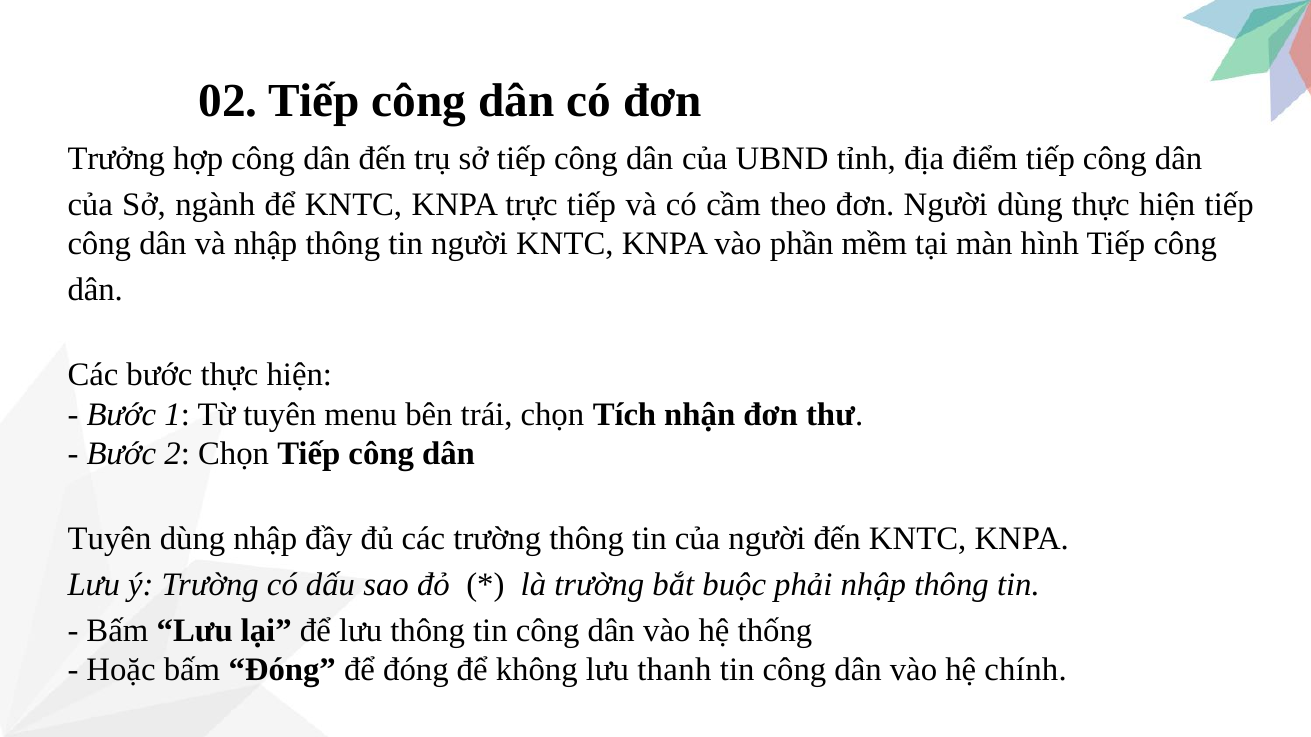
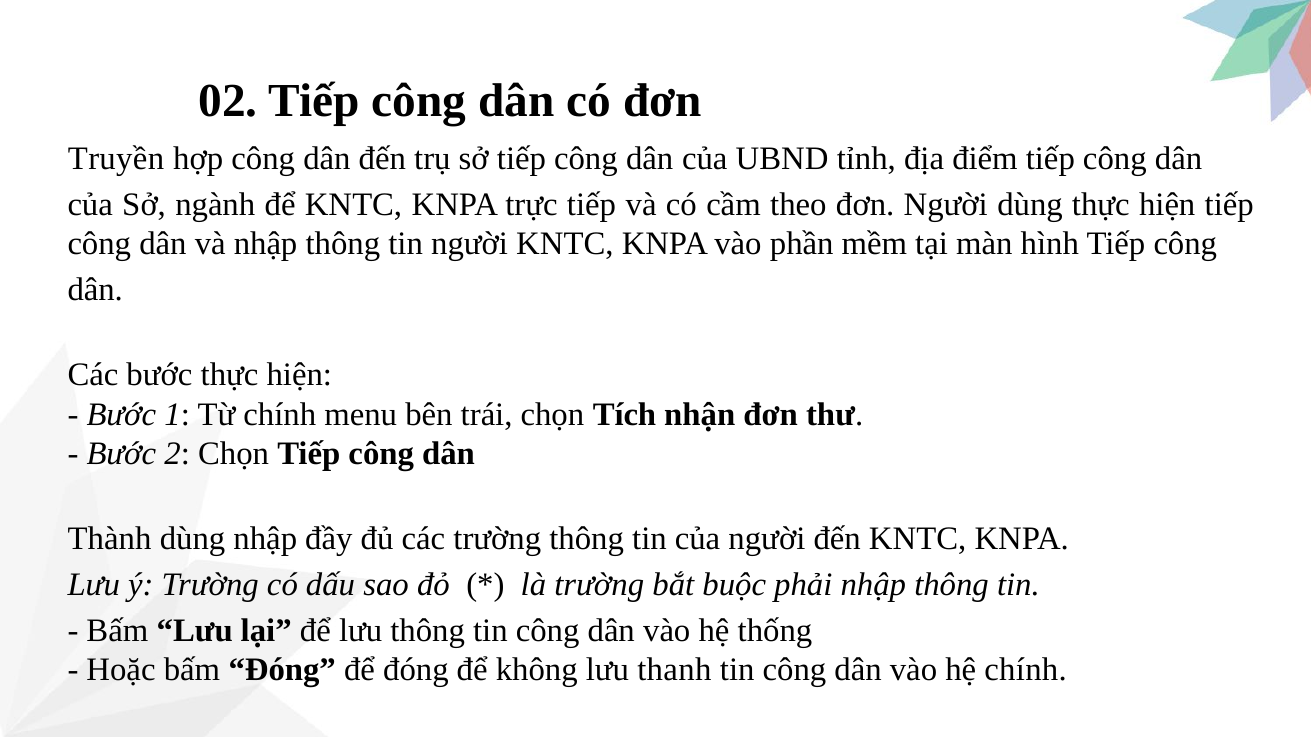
Trưởng: Trưởng -> Truyền (116, 159)
Từ tuyên: tuyên -> chính (280, 415)
Tuyên: Tuyên -> Thành (109, 539)
